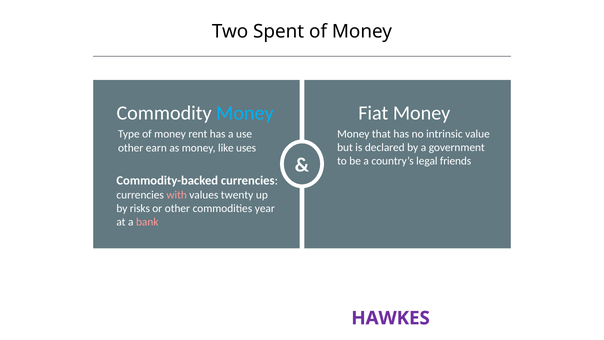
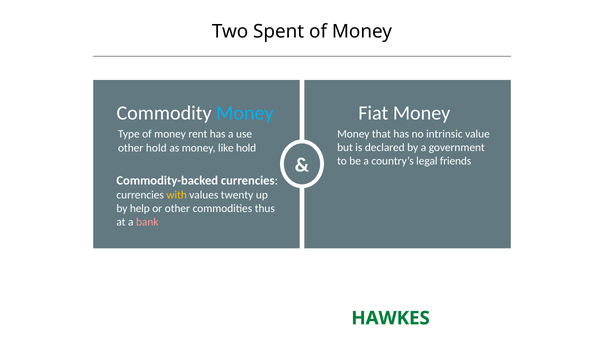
other earn: earn -> hold (156, 148)
like uses: uses -> hold (246, 148)
with colour: pink -> yellow (177, 195)
risks: risks -> help (140, 208)
year: year -> thus (265, 208)
HAWKES colour: purple -> green (391, 318)
